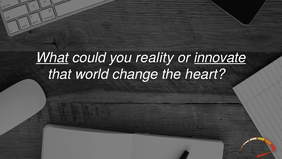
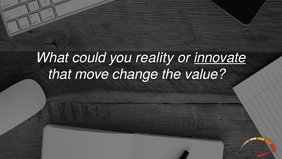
What underline: present -> none (52, 57)
world: world -> move (92, 74)
heart: heart -> value (205, 74)
